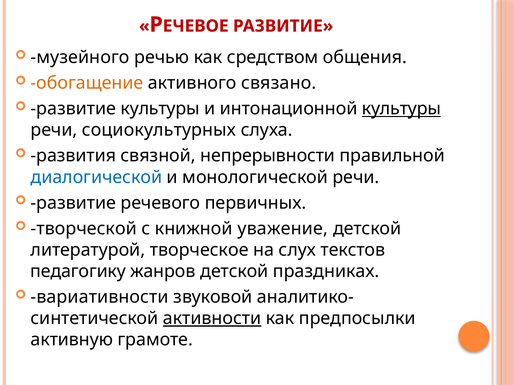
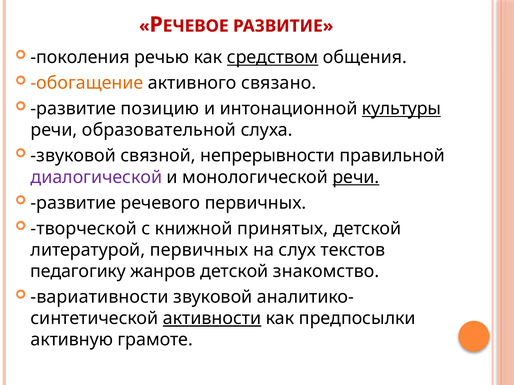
музейного: музейного -> поколения (80, 57)
средством underline: none -> present (273, 57)
развитие культуры: культуры -> позицию (160, 109)
социокультурных: социокультурных -> образовательной (159, 130)
развития: развития -> звуковой (73, 156)
диалогической colour: blue -> purple (96, 177)
речи underline: none -> present (356, 177)
уважение: уважение -> принятых (283, 229)
литературой творческое: творческое -> первичных (199, 250)
праздниках: праздниках -> знакомство (326, 272)
